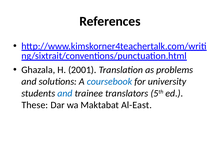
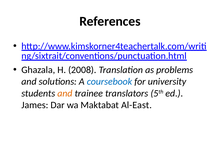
2001: 2001 -> 2008 (82, 70)
and colour: blue -> orange (65, 93)
These: These -> James (35, 105)
